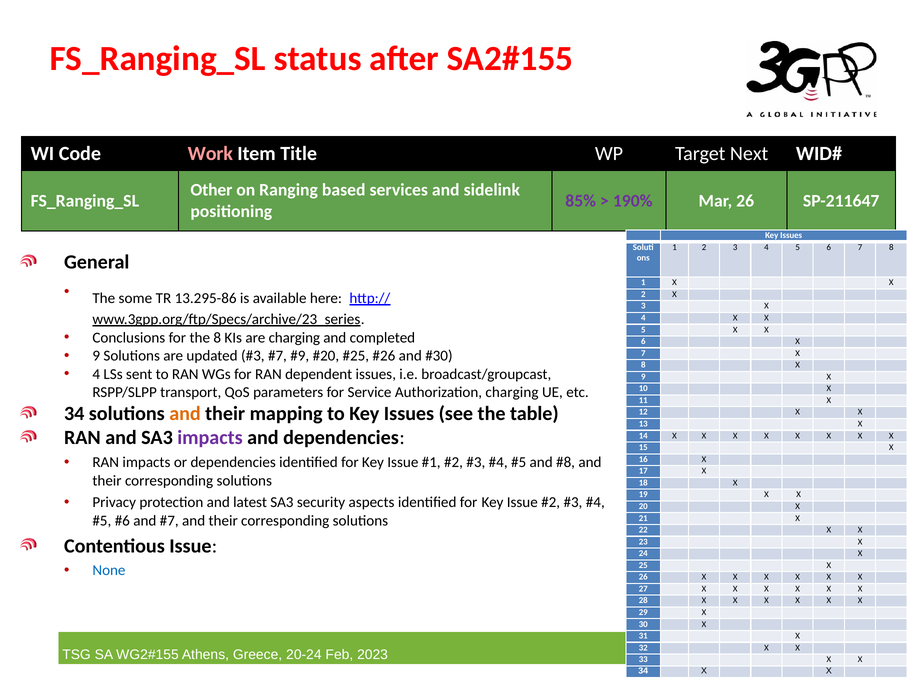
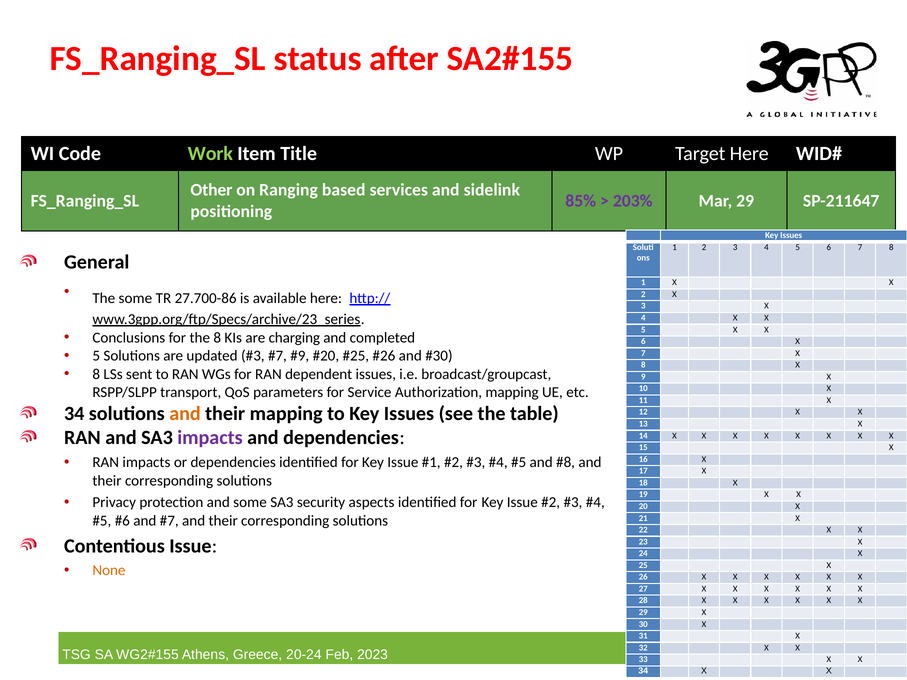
Work colour: pink -> light green (210, 154)
Target Next: Next -> Here (749, 154)
190%: 190% -> 203% (633, 201)
Mar 26: 26 -> 29 (745, 201)
13.295-86: 13.295-86 -> 27.700-86 (206, 298)
9: 9 -> 5 (96, 356)
4: 4 -> 8 (96, 374)
Authorization charging: charging -> mapping (512, 392)
and latest: latest -> some (250, 503)
None colour: blue -> orange (109, 571)
